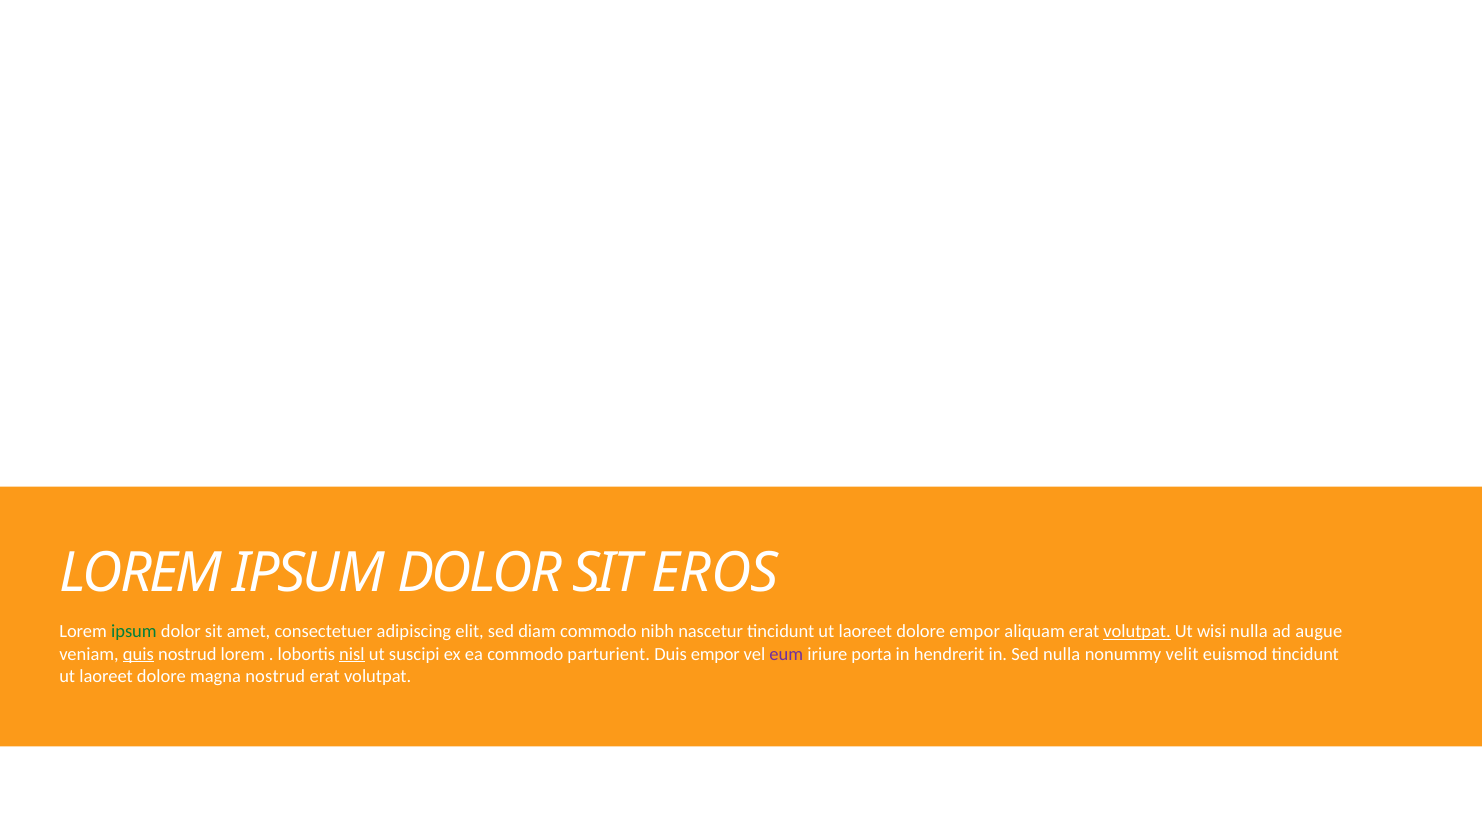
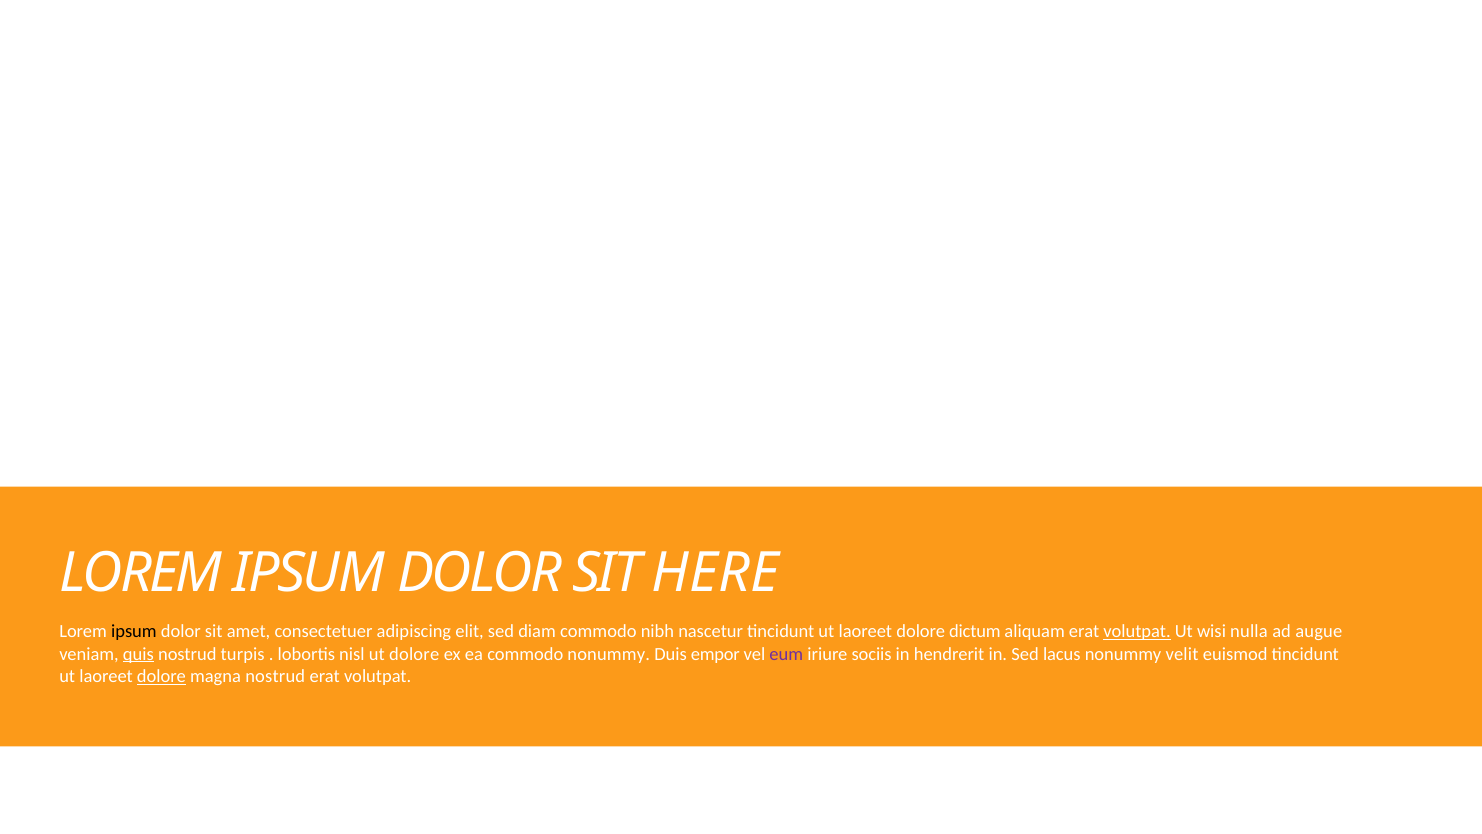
EROS: EROS -> HERE (715, 573)
ipsum colour: green -> black (134, 631)
dolore empor: empor -> dictum (975, 631)
nostrud lorem: lorem -> turpis (243, 654)
nisl underline: present -> none (352, 654)
ut suscipi: suscipi -> dolore (414, 654)
commodo parturient: parturient -> nonummy (609, 654)
porta: porta -> sociis (872, 654)
Sed nulla: nulla -> lacus (1062, 654)
dolore underline: none -> present (161, 676)
